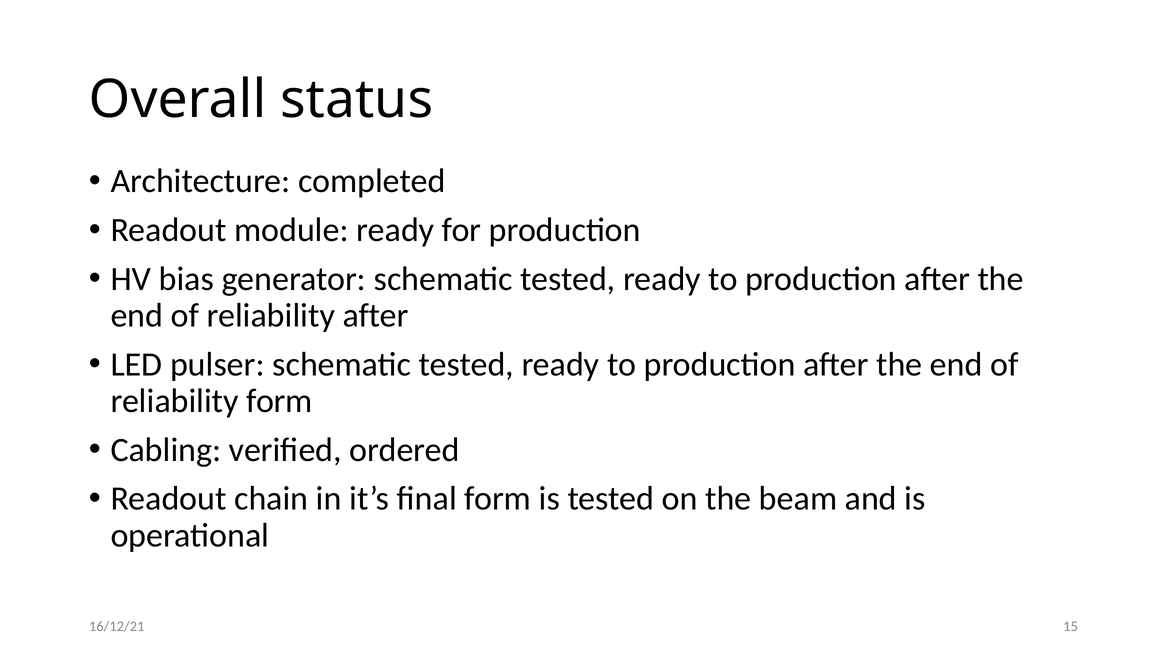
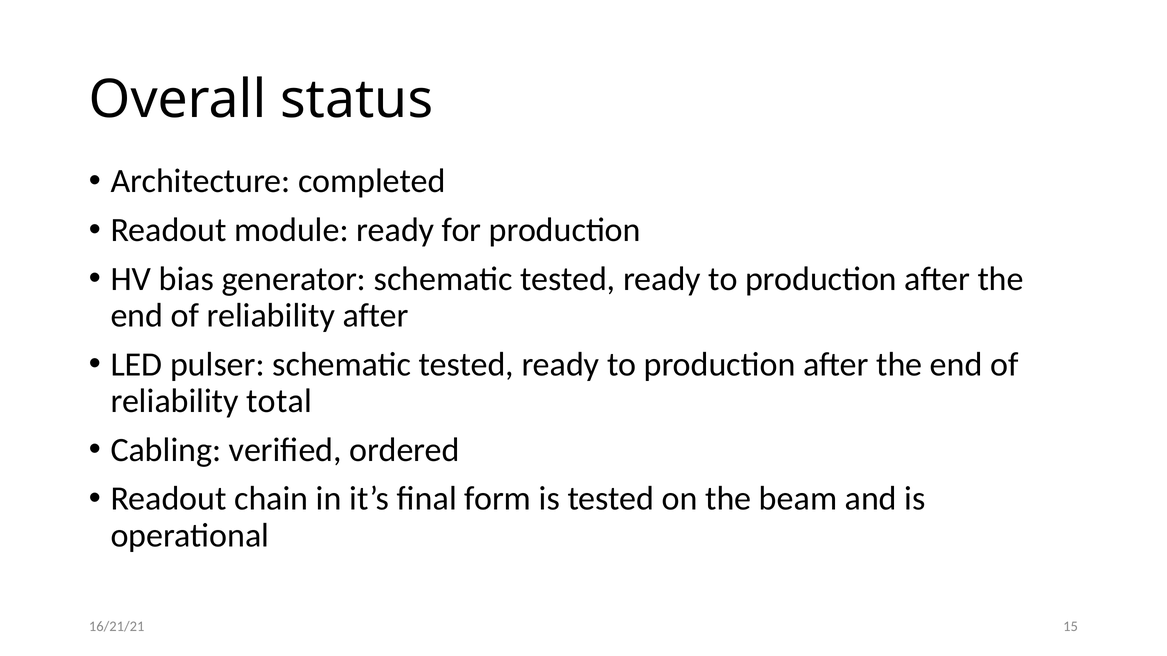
reliability form: form -> total (279, 401)
16/12/21: 16/12/21 -> 16/21/21 (117, 627)
